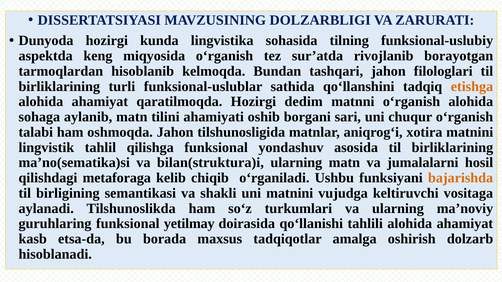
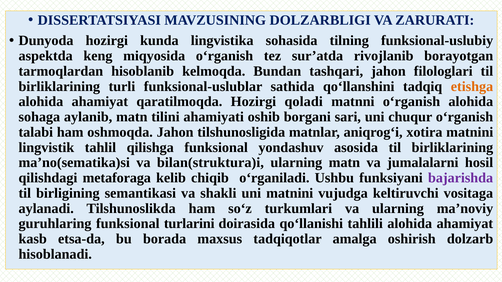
dedim: dedim -> qoladi (304, 102)
bajarishda colour: orange -> purple (461, 178)
yetilmay: yetilmay -> turlarini (189, 224)
